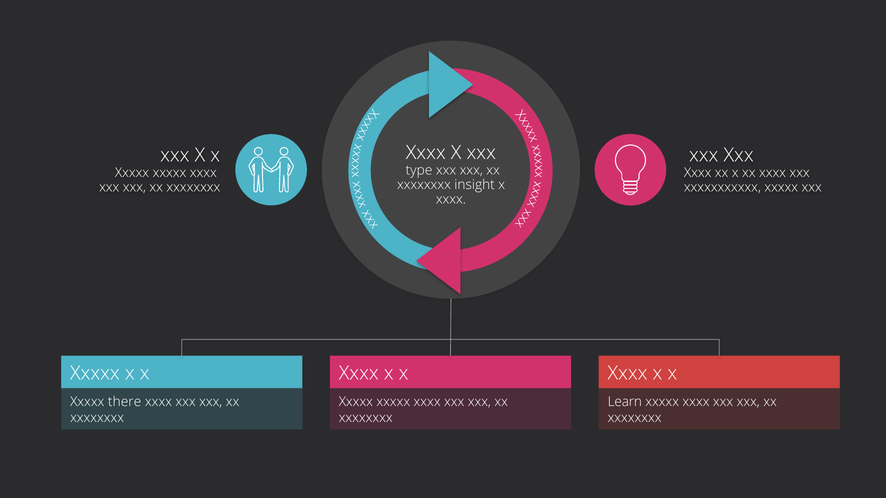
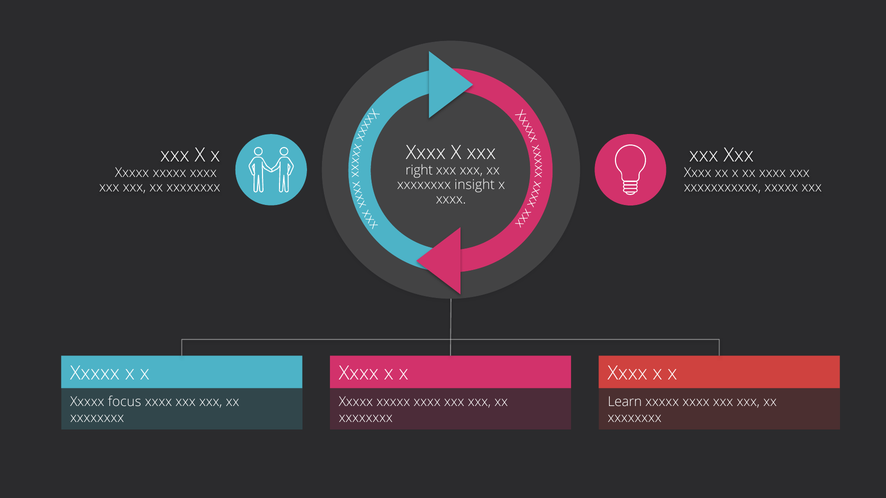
type: type -> right (419, 170)
there: there -> focus (125, 402)
